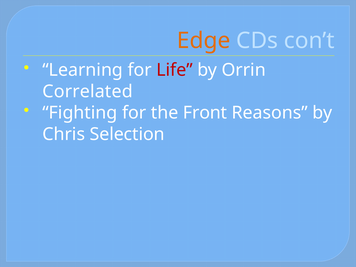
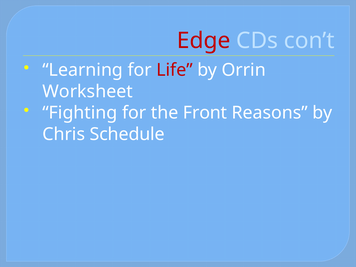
Edge colour: orange -> red (204, 41)
Correlated: Correlated -> Worksheet (88, 91)
Selection: Selection -> Schedule (127, 134)
